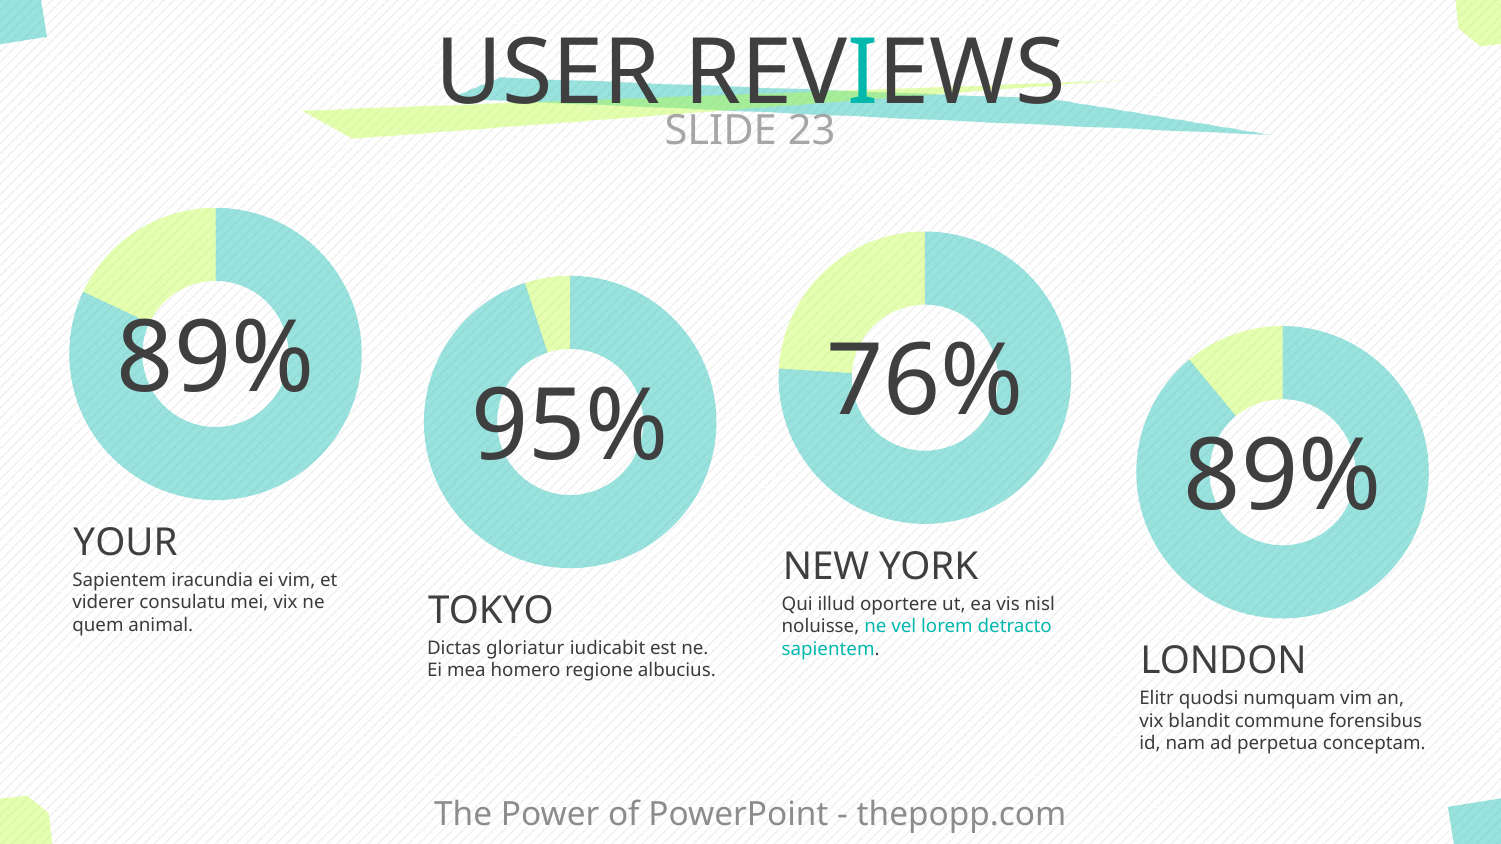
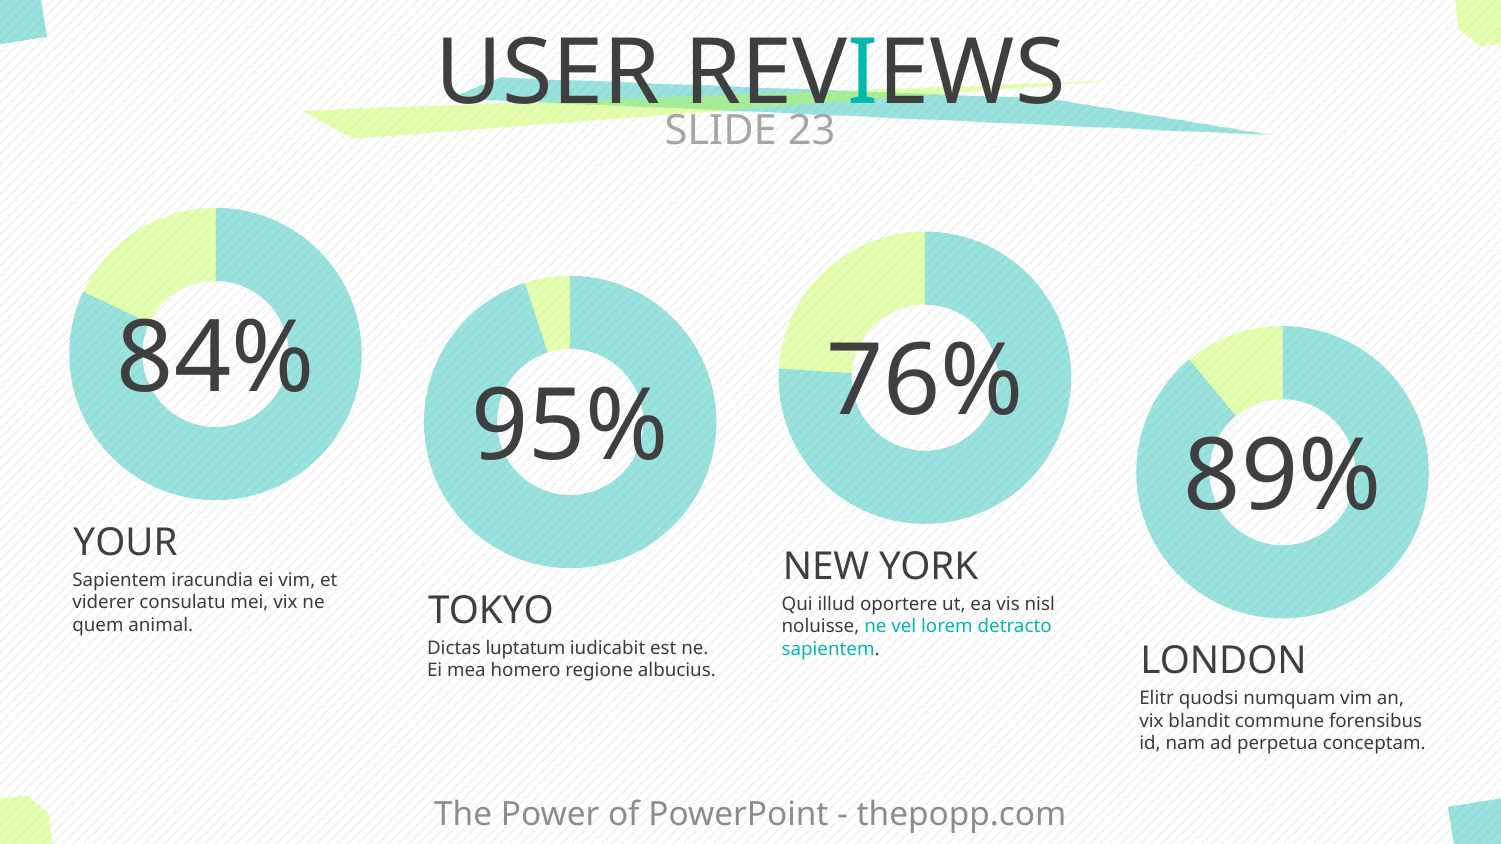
89%: 89% -> 84% (216, 358)
gloriatur: gloriatur -> luptatum (525, 648)
